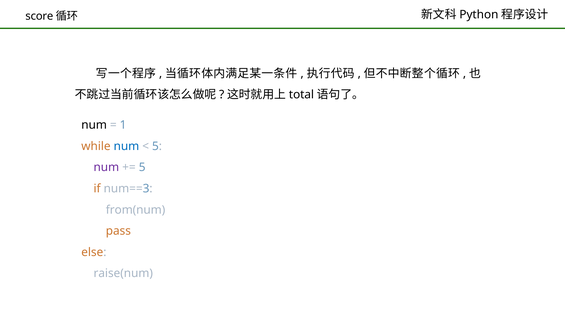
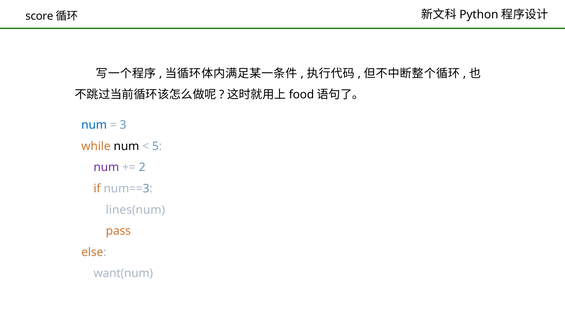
total: total -> food (301, 95)
num colour: black -> blue (94, 125)
1: 1 -> 3 (123, 125)
num colour: blue -> black (126, 146)
5: 5 -> 2 (142, 167)
from(num: from(num -> lines(num (135, 210)
raise(num: raise(num -> want(num (123, 273)
